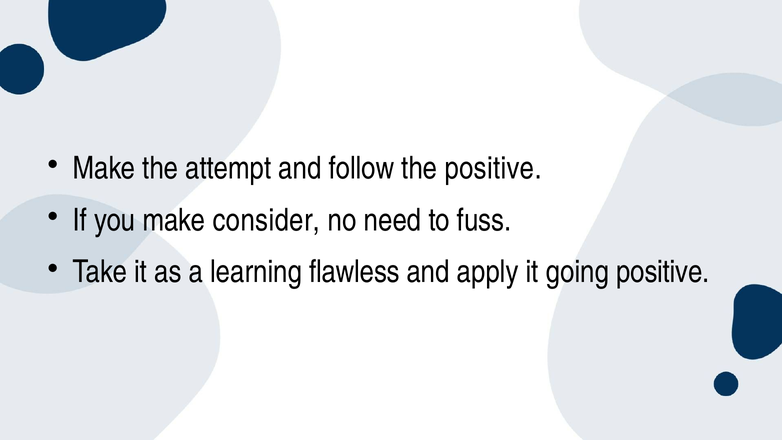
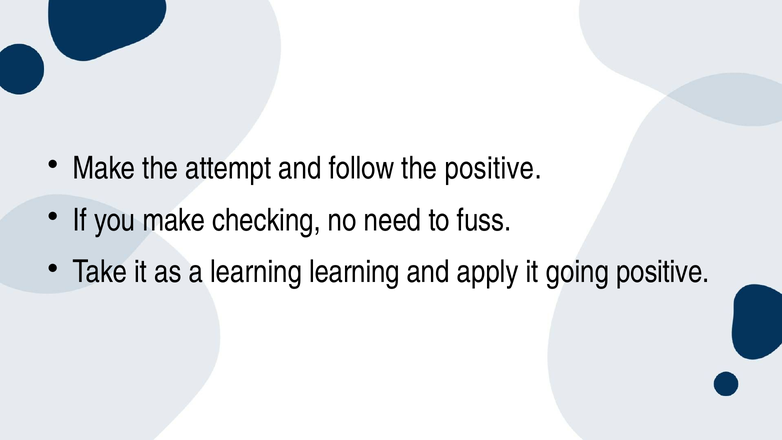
consider: consider -> checking (267, 220)
learning flawless: flawless -> learning (354, 272)
